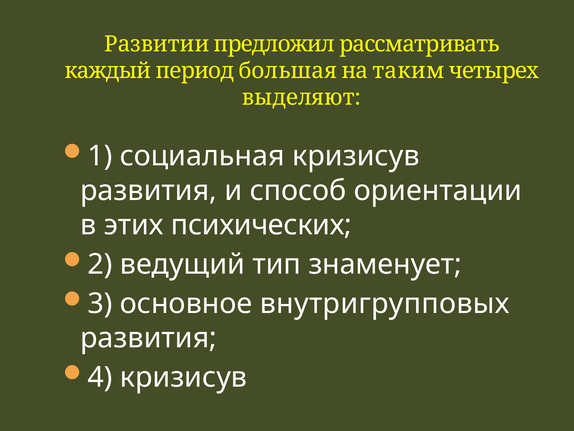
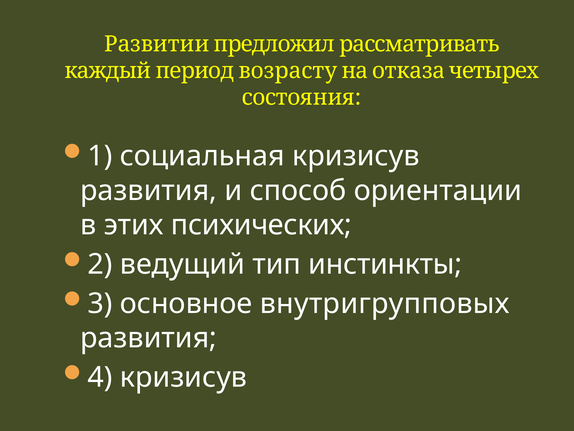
большая: большая -> возрасту (288, 71)
таким: таким -> отказа (409, 71)
выделяют: выделяют -> состояния (301, 97)
знаменует: знаменует -> инстинкты (385, 264)
